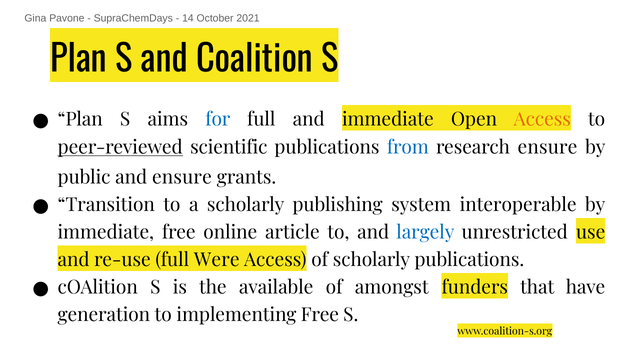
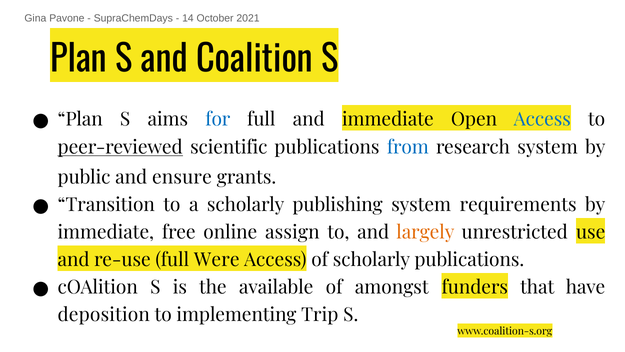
Access colour: orange -> blue (542, 119)
research ensure: ensure -> system (548, 147)
interoperable: interoperable -> requirements (518, 205)
article: article -> assign (292, 232)
largely colour: blue -> orange (425, 232)
generation: generation -> deposition (104, 315)
implementing Free: Free -> Trip (320, 315)
